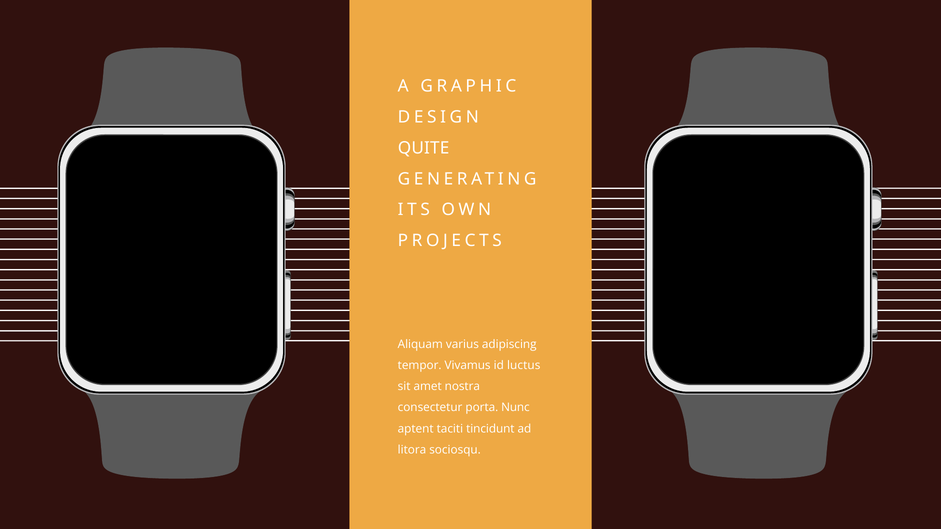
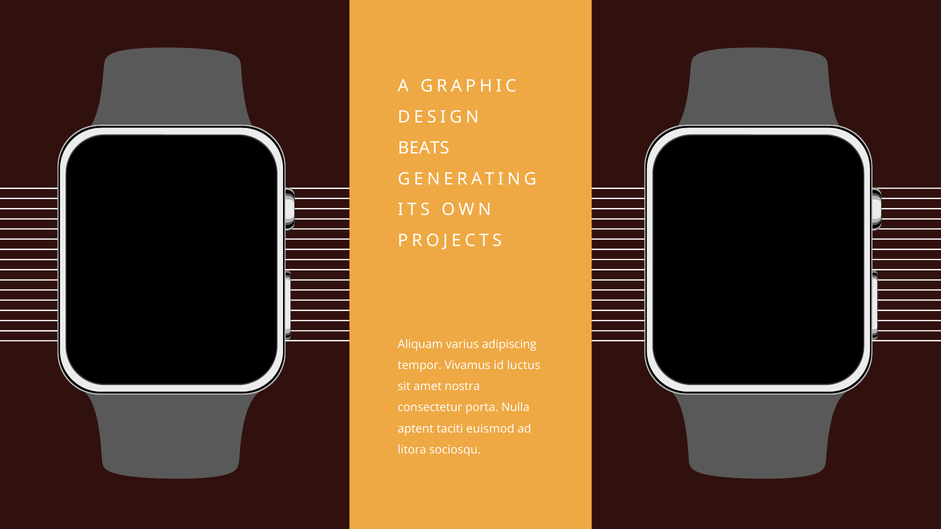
QUITE: QUITE -> BEATS (424, 148)
Nunc: Nunc -> Nulla (515, 408)
tincidunt: tincidunt -> euismod (490, 429)
